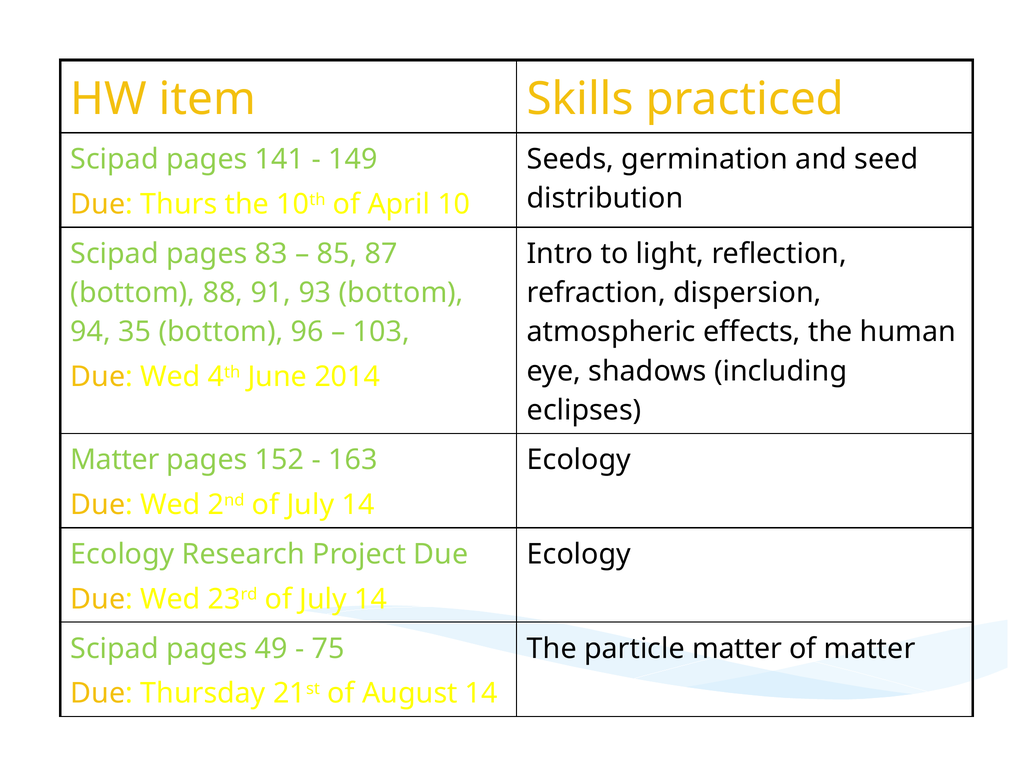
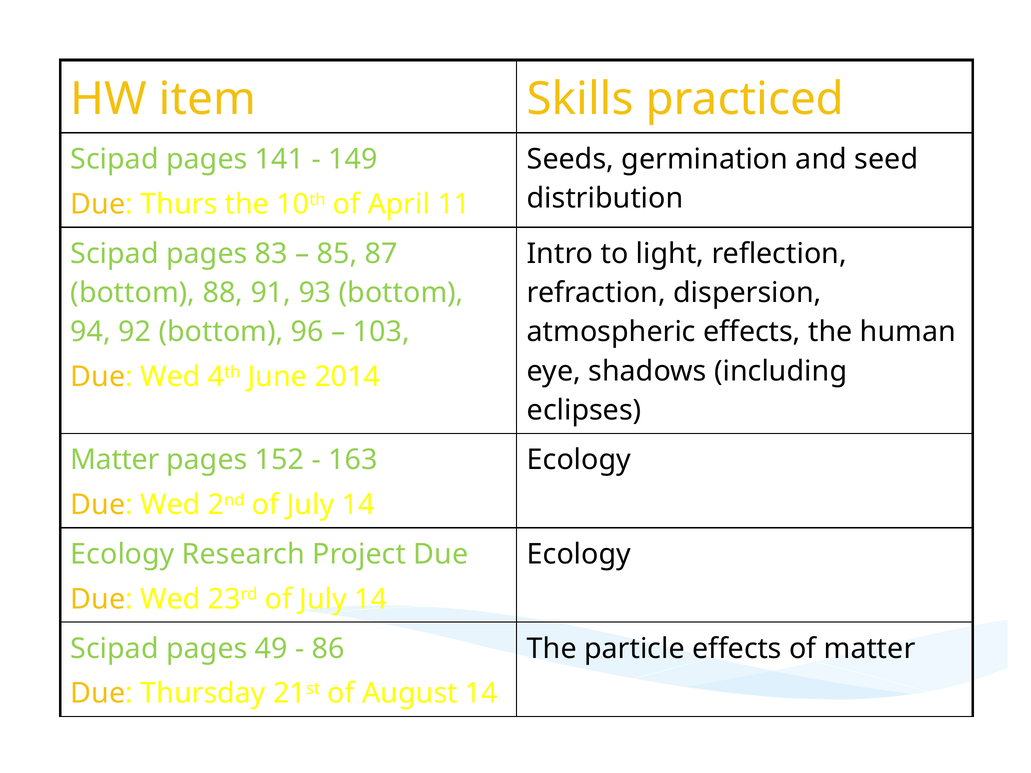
10: 10 -> 11 (454, 204)
35: 35 -> 92 (135, 332)
75: 75 -> 86 (328, 649)
particle matter: matter -> effects (737, 649)
